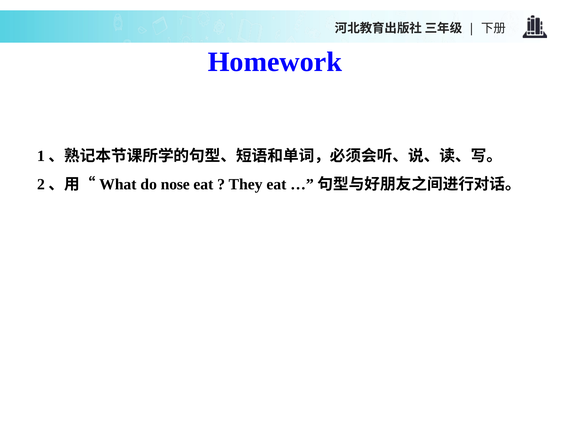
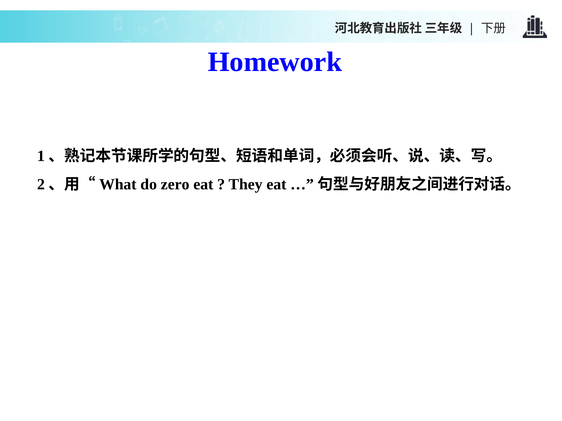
nose: nose -> zero (175, 184)
